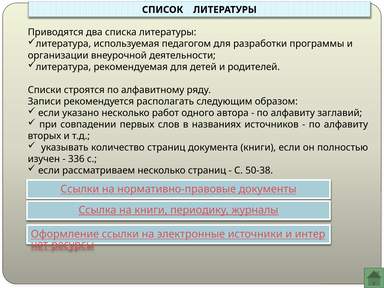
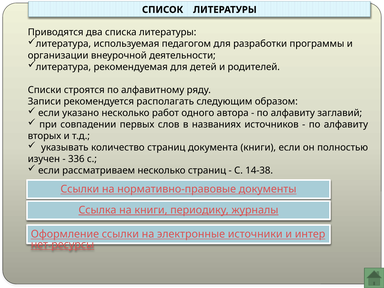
50-38: 50-38 -> 14-38 (259, 171)
